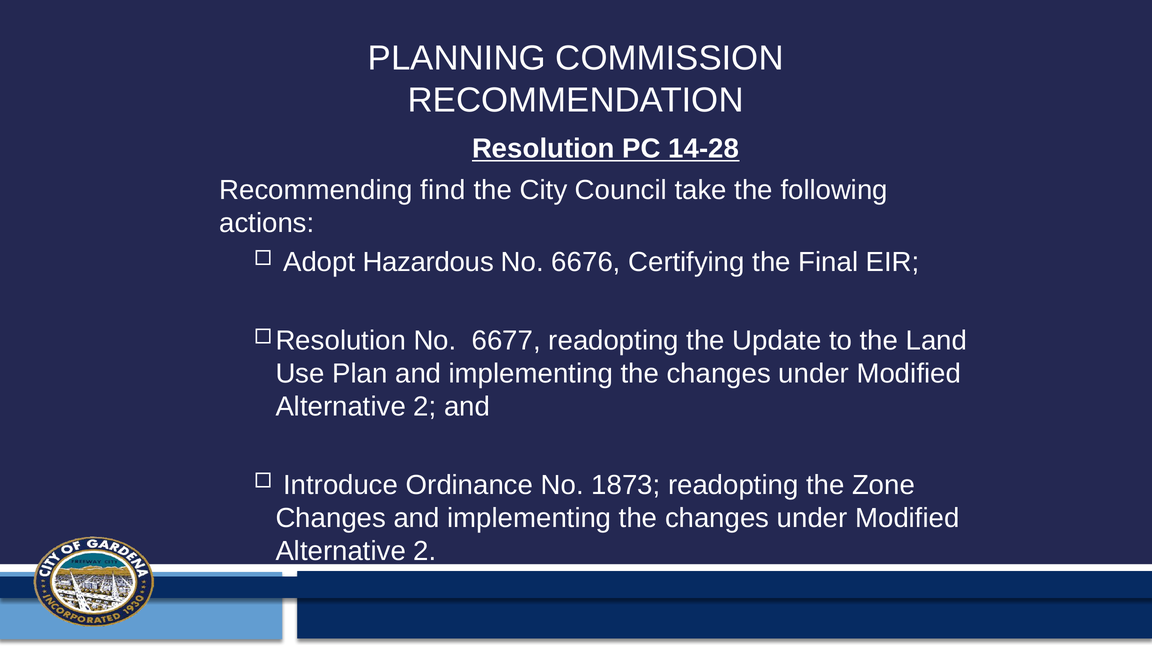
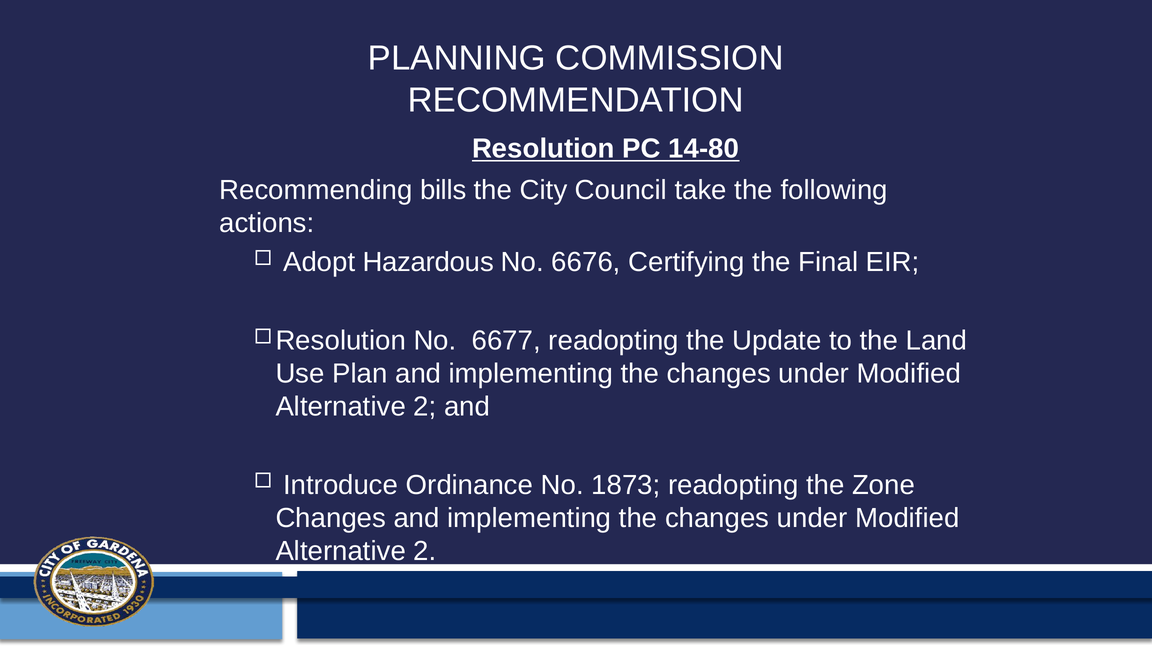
14-28: 14-28 -> 14-80 (704, 149)
find: find -> bills (443, 190)
